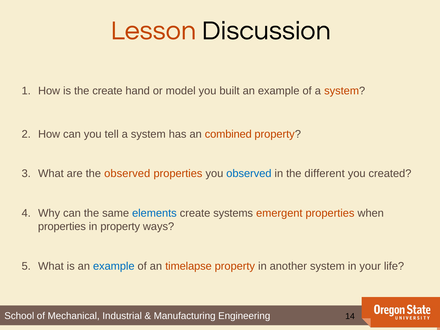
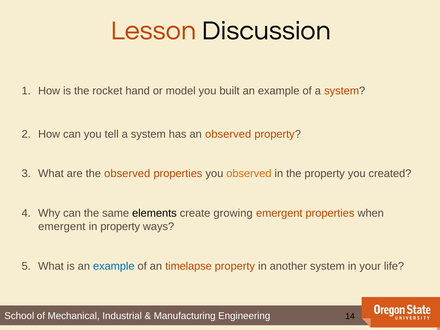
the create: create -> rocket (107, 91)
an combined: combined -> observed (228, 134)
observed colour: blue -> orange (249, 174)
the different: different -> property (325, 174)
elements colour: blue -> black (154, 213)
systems: systems -> growing (233, 213)
properties: properties -> emergent (62, 226)
